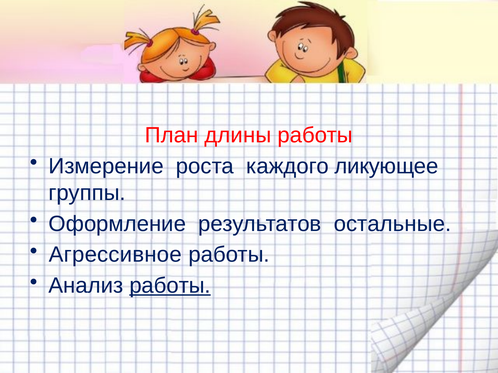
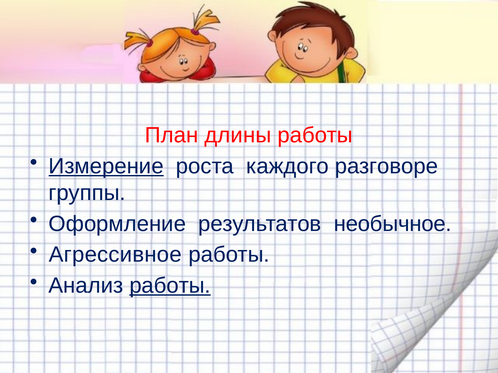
Измерение underline: none -> present (106, 166)
ликующее: ликующее -> разговоре (386, 166)
остальные: остальные -> необычное (393, 224)
